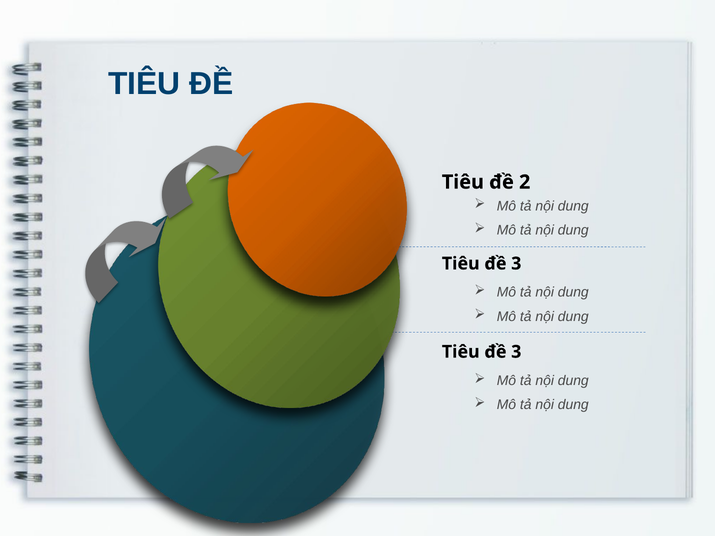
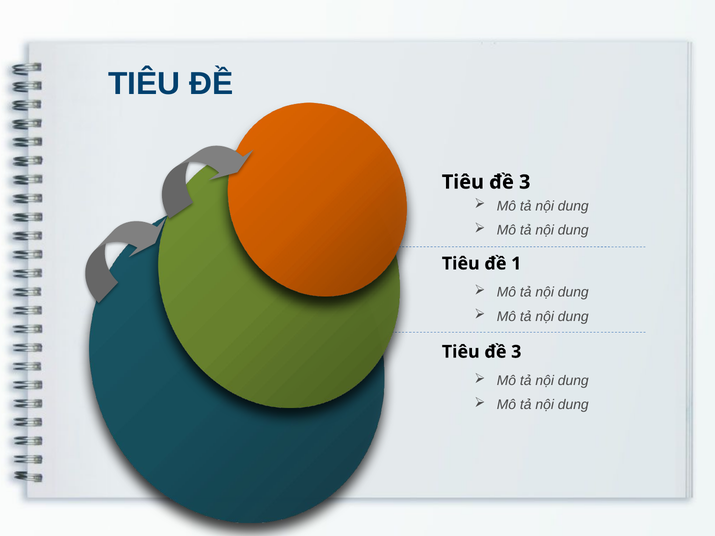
2: 2 -> 3 (525, 182)
3: 3 -> 1 (516, 264)
